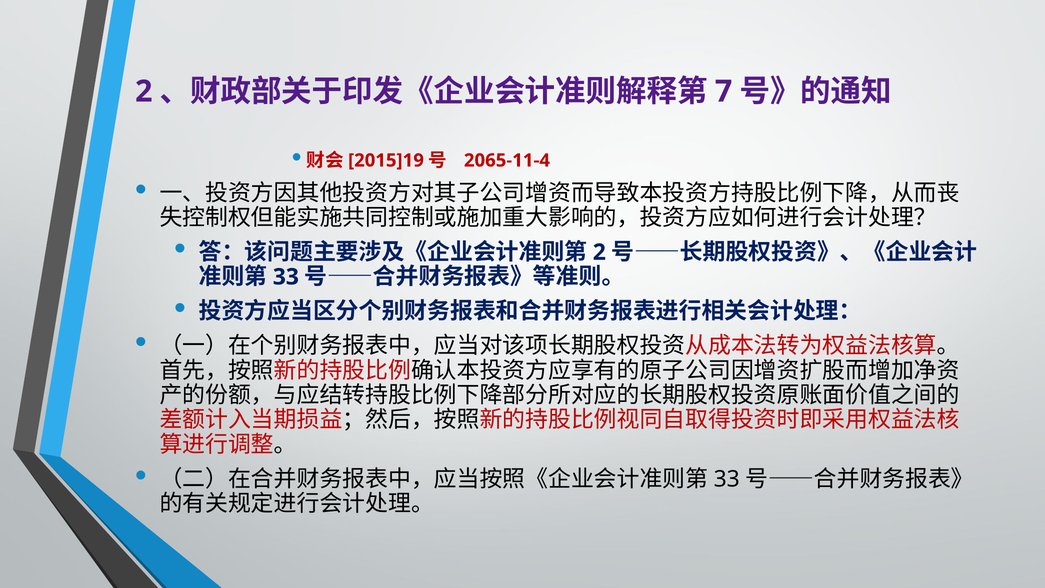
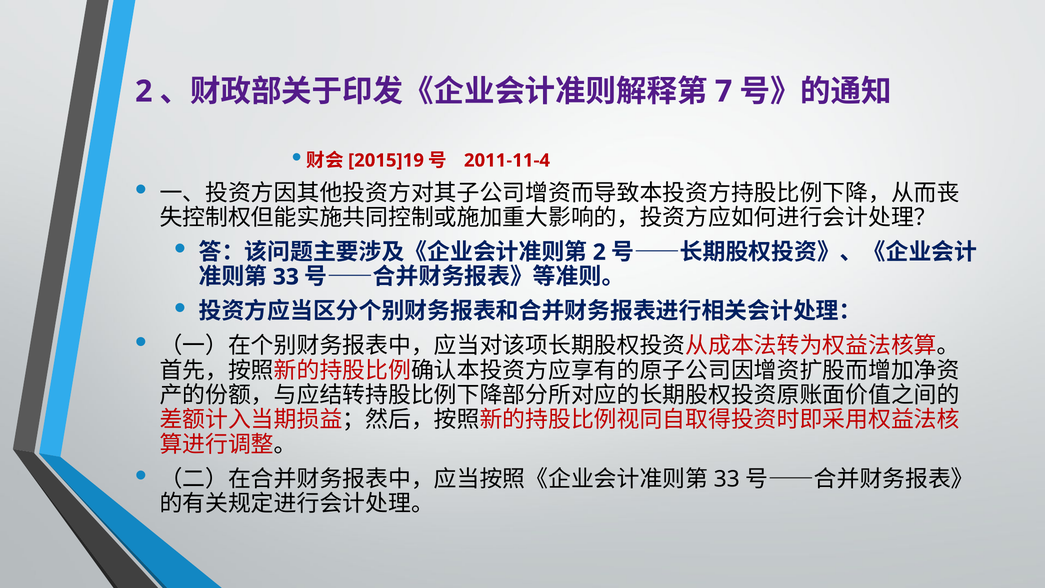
2065-11-4: 2065-11-4 -> 2011-11-4 (507, 160)
